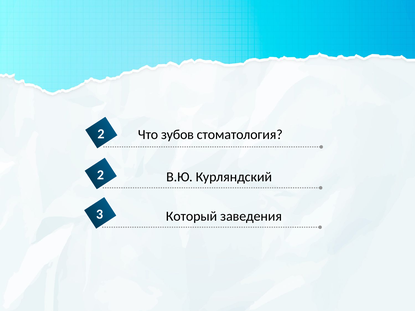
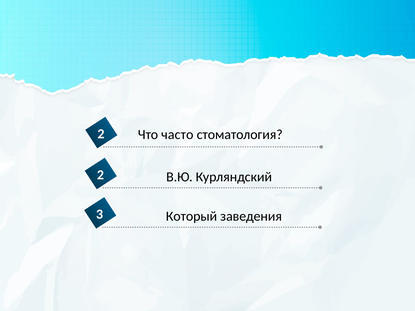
зубов: зубов -> часто (177, 135)
